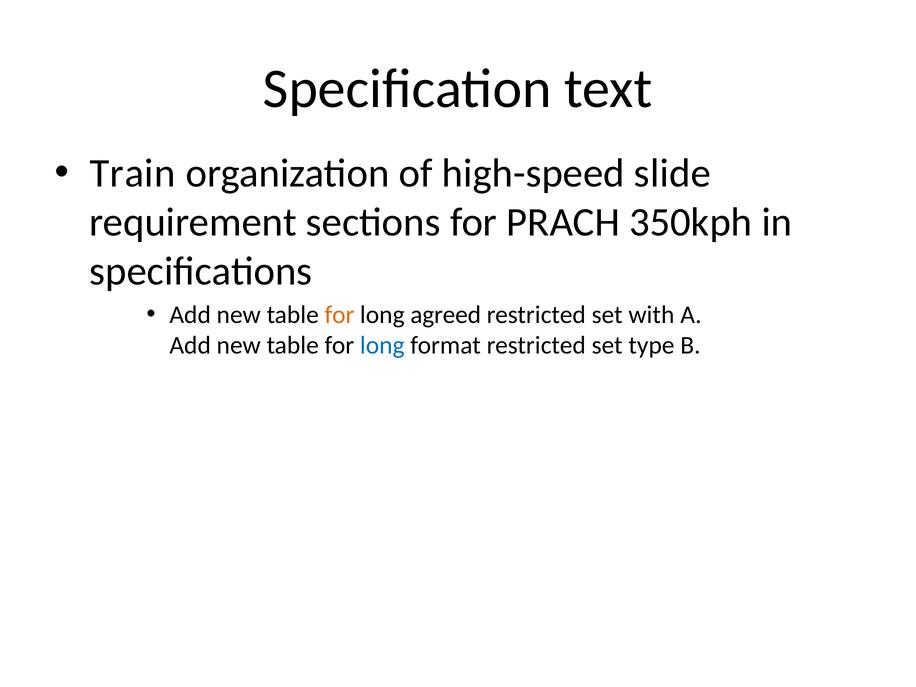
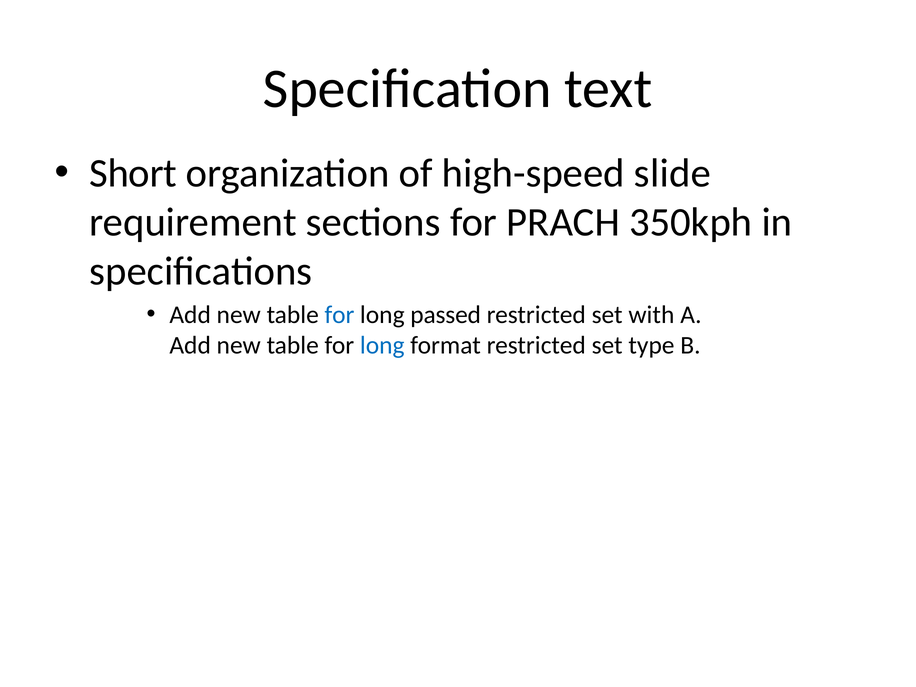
Train: Train -> Short (133, 173)
for colour: orange -> blue (339, 315)
agreed: agreed -> passed (446, 315)
